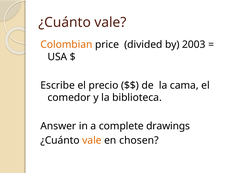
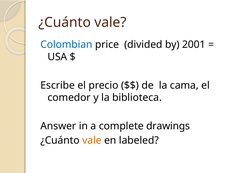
Colombian colour: orange -> blue (66, 44)
2003: 2003 -> 2001 (194, 44)
chosen: chosen -> labeled (139, 140)
